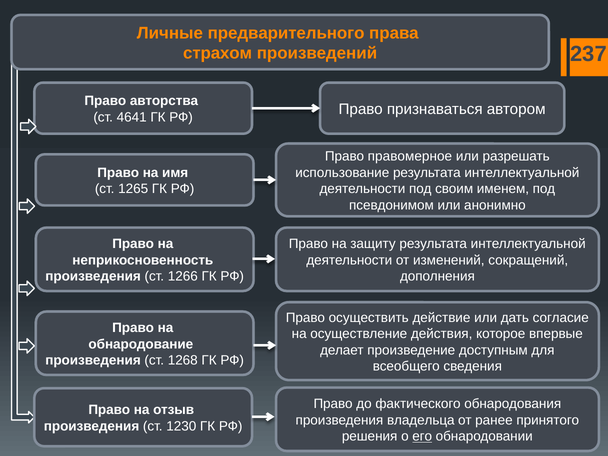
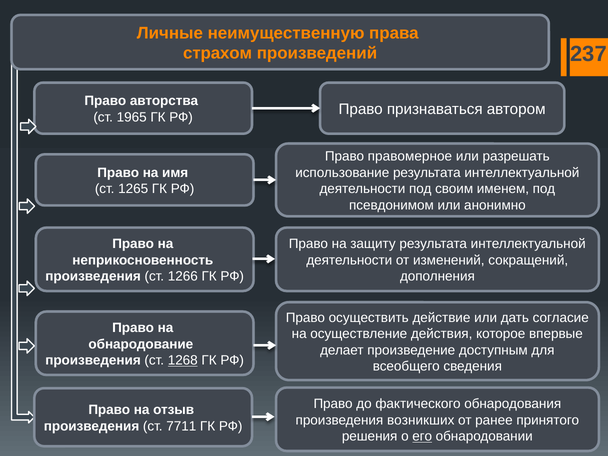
предварительного: предварительного -> неимущественную (286, 33)
4641: 4641 -> 1965 (132, 117)
1268 underline: none -> present (183, 360)
владельца: владельца -> возникших (421, 420)
1230: 1230 -> 7711 (181, 426)
